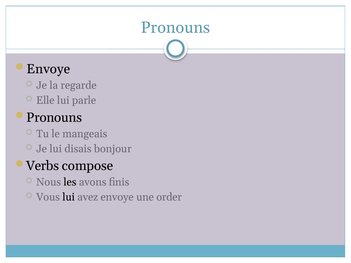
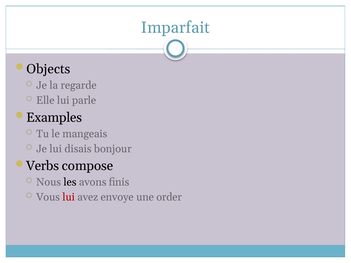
Pronouns: Pronouns -> Imparfait (175, 28)
Envoye: Envoye -> Objects (48, 69)
Pronouns: Pronouns -> Examples (54, 118)
lui colour: black -> red (69, 197)
